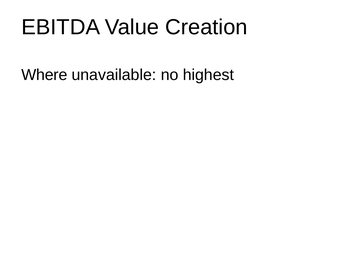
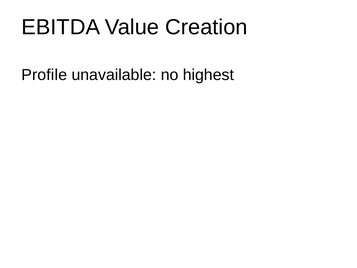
Where: Where -> Profile (44, 75)
